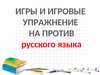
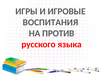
УПРАЖНЕНИЕ: УПРАЖНЕНИЕ -> ВОСПИТАНИЯ (50, 22)
